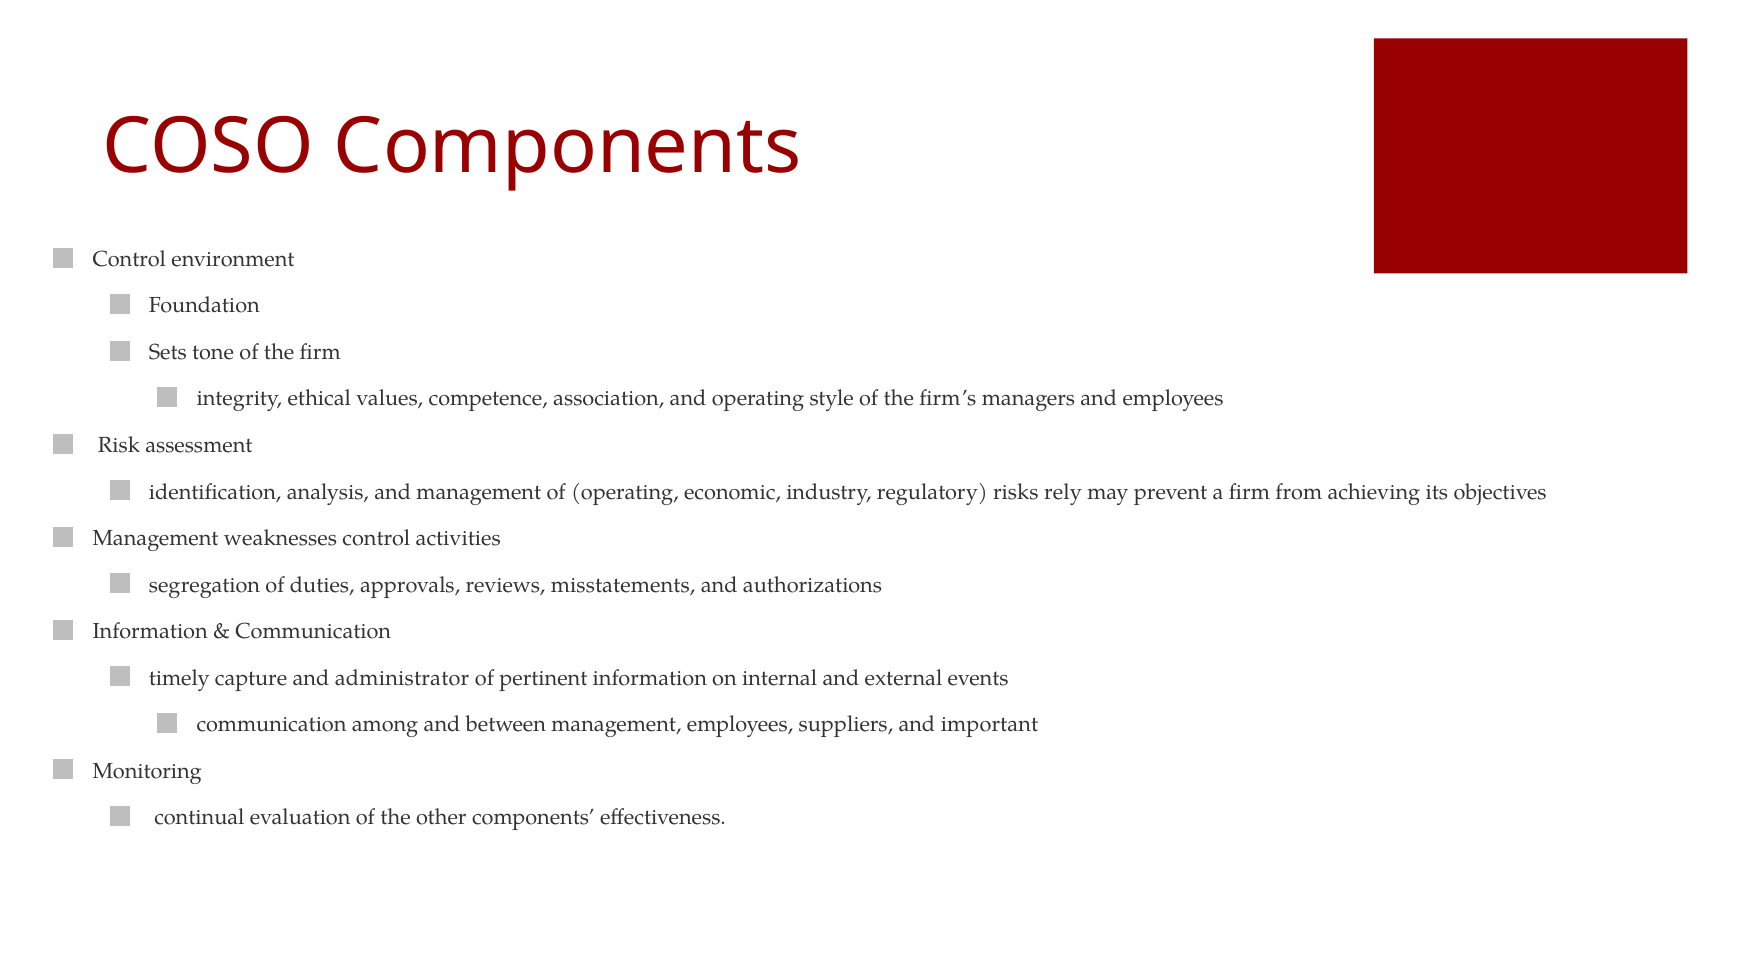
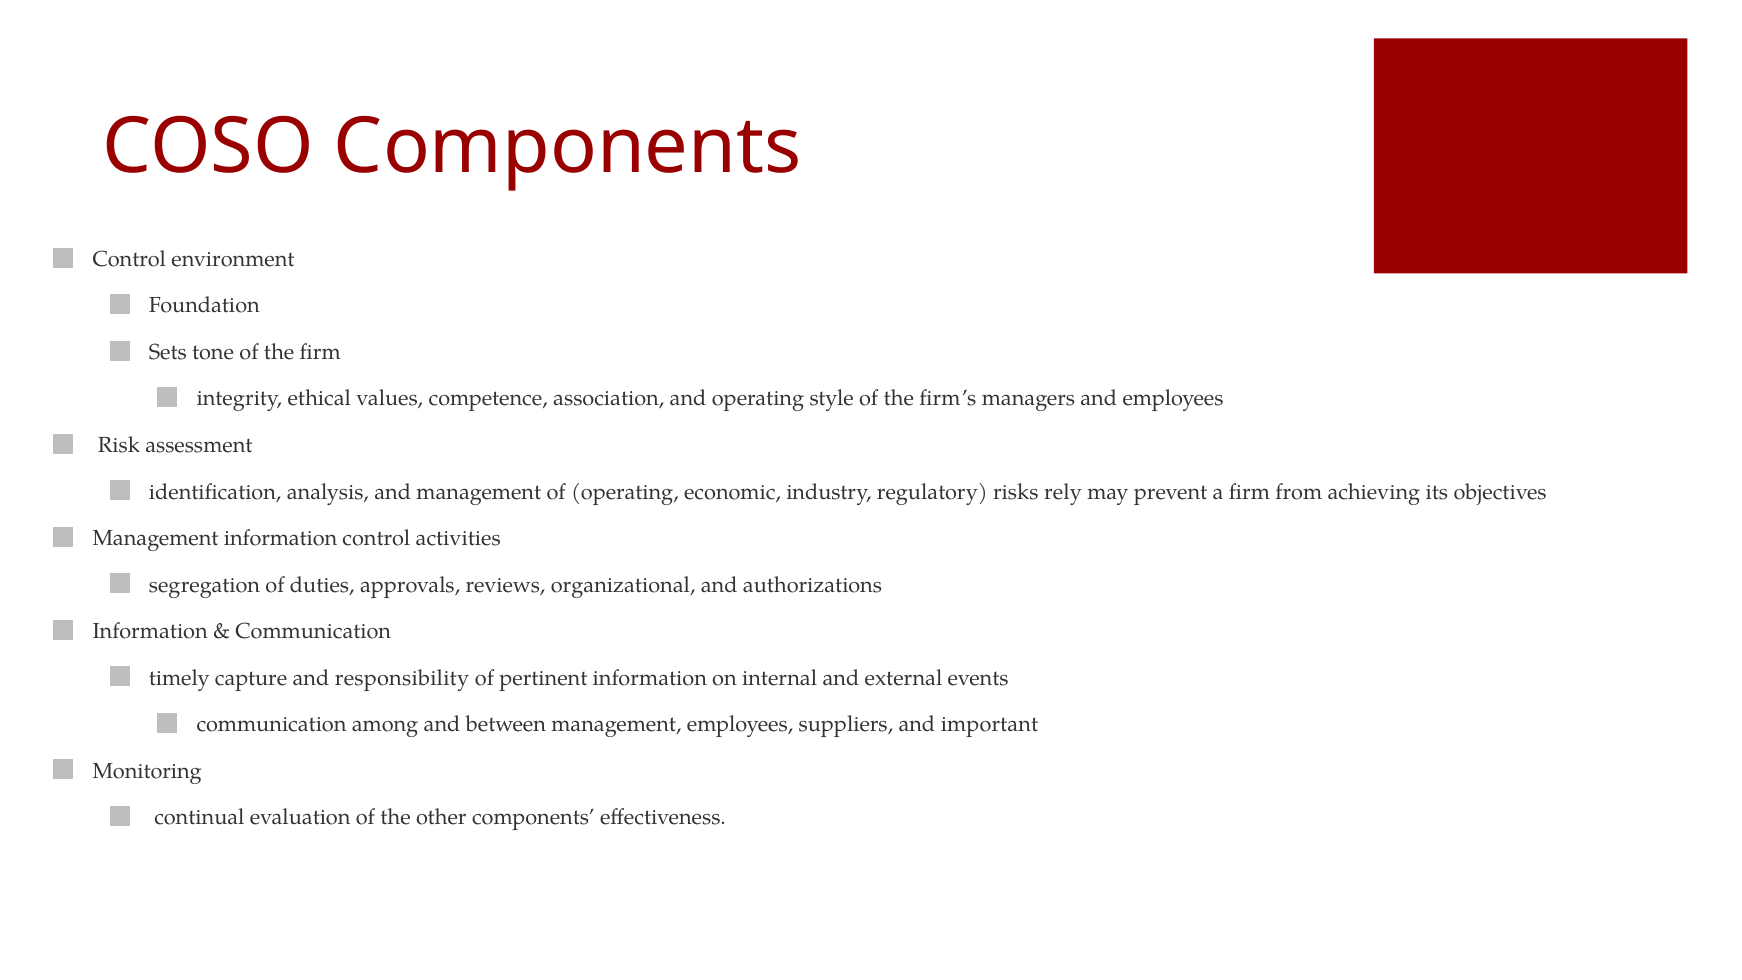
Management weaknesses: weaknesses -> information (281, 538)
misstatements: misstatements -> organizational (623, 585)
administrator: administrator -> responsibility (402, 678)
